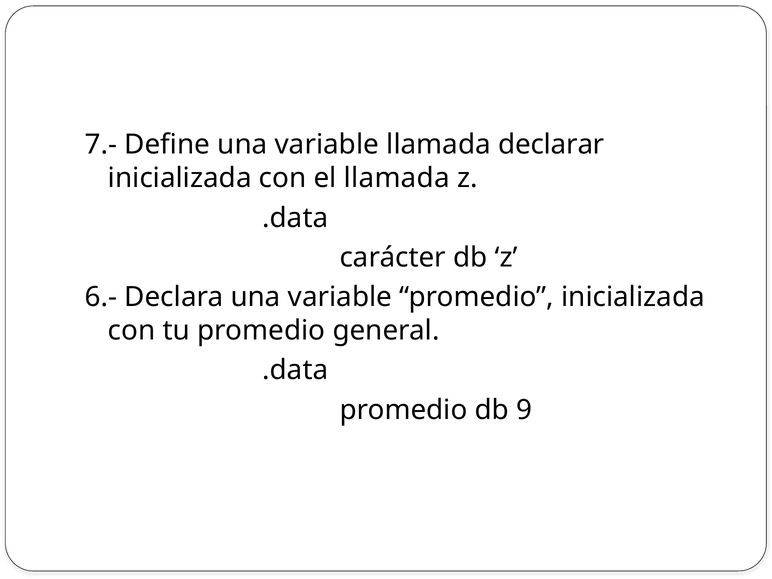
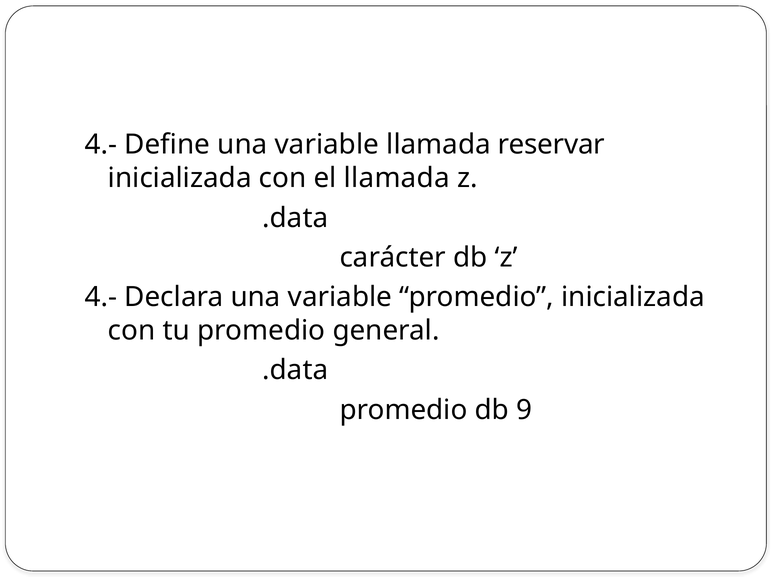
7.-: 7.- -> 4.- (101, 145)
declarar: declarar -> reservar (551, 145)
6.-: 6.- -> 4.- (101, 297)
